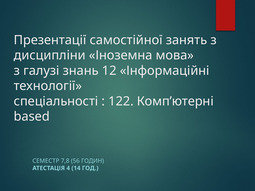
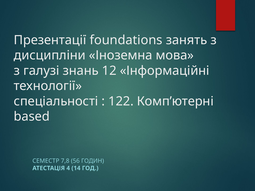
самостійної: самостійної -> foundations (126, 40)
